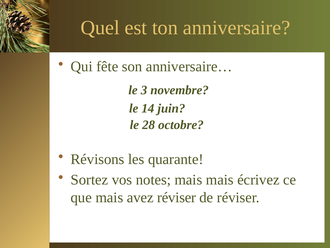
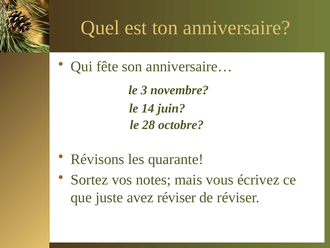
mais mais: mais -> vous (220, 179)
que mais: mais -> juste (109, 197)
